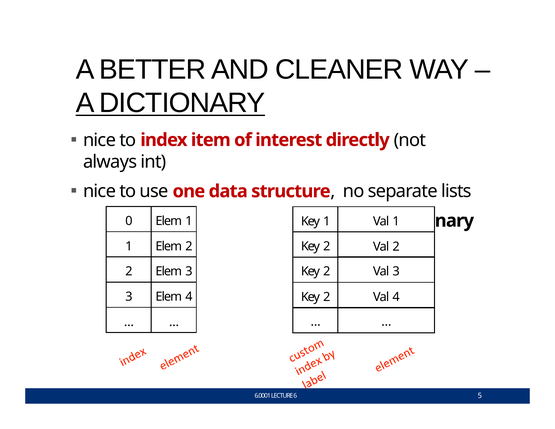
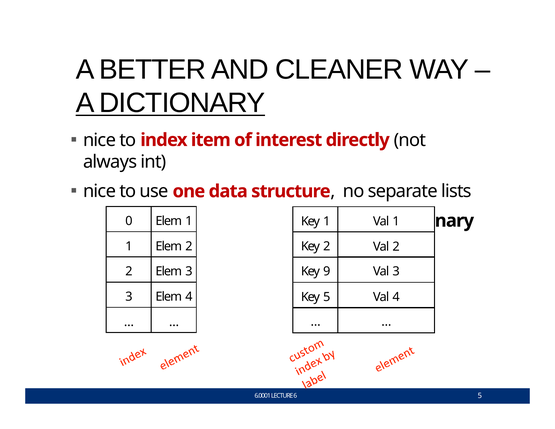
2: 2 -> 9 (327, 271)
2: 2 -> 5 (327, 297)
